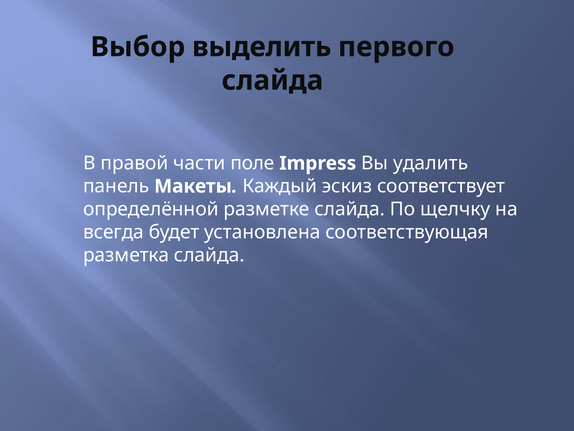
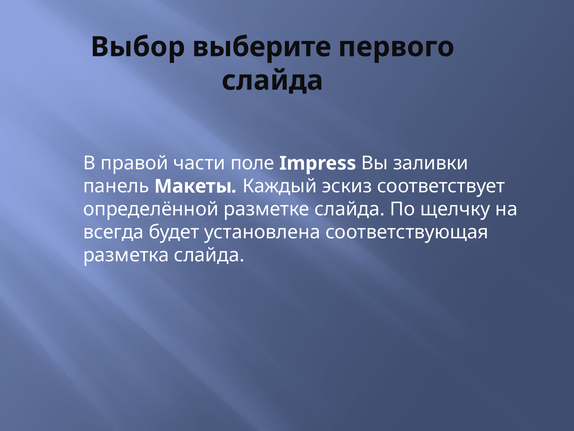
выделить: выделить -> выберите (262, 47)
удалить: удалить -> заливки (431, 163)
